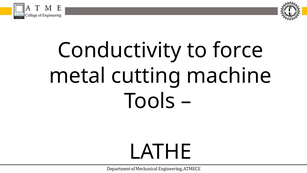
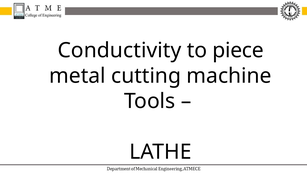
force: force -> piece (238, 50)
